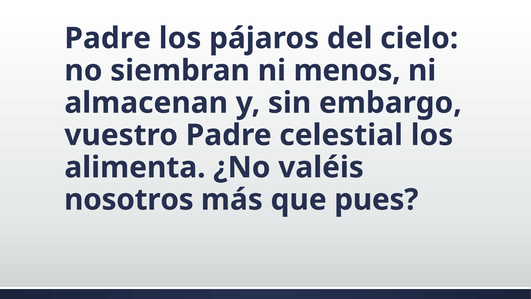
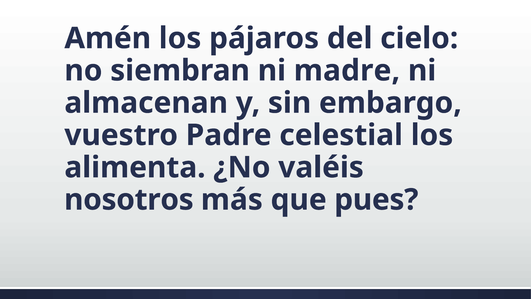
Padre: Padre -> Amén (108, 38)
menos: menos -> madre (347, 71)
